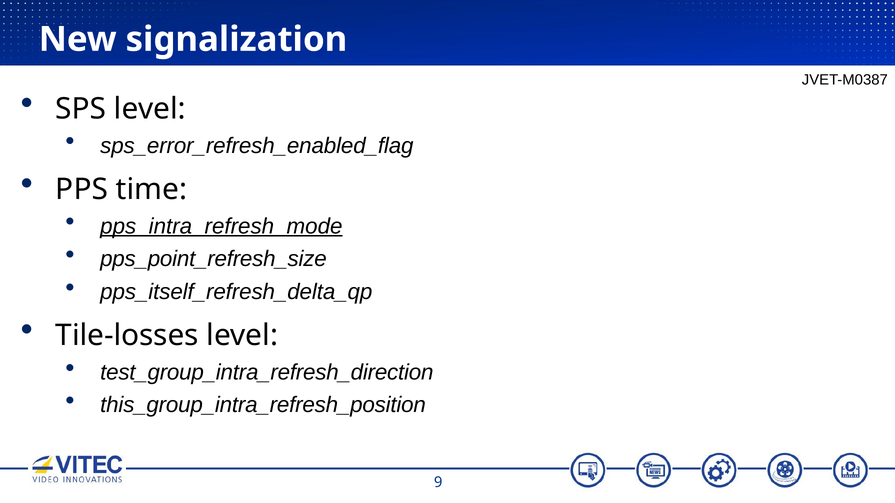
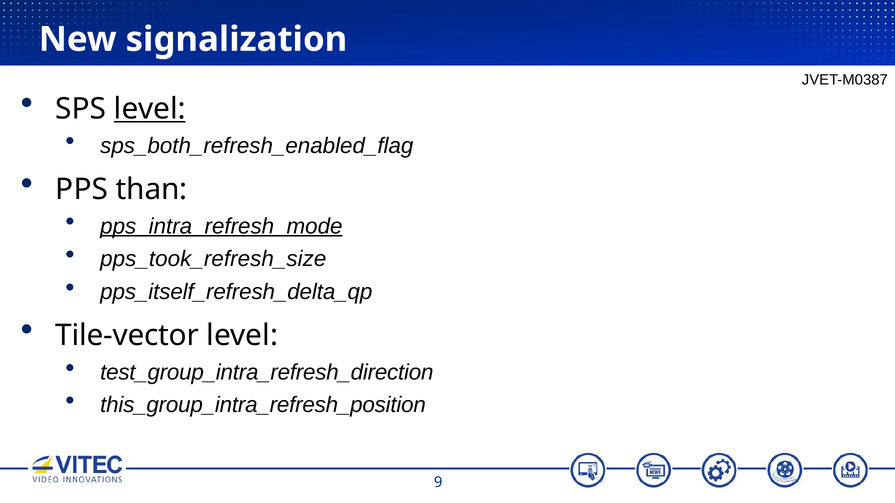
level underline: none -> present (150, 109)
sps_error_refresh_enabled_flag: sps_error_refresh_enabled_flag -> sps_both_refresh_enabled_flag (257, 146)
time: time -> than (152, 190)
pps_point_refresh_size: pps_point_refresh_size -> pps_took_refresh_size (213, 259)
Tile-losses: Tile-losses -> Tile-vector (127, 336)
